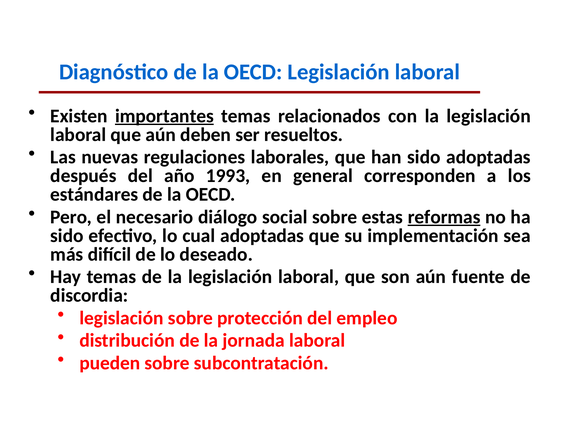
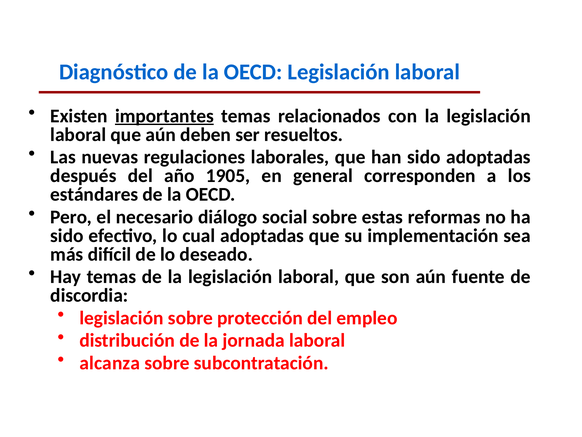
1993: 1993 -> 1905 (228, 176)
reformas underline: present -> none (444, 217)
pueden: pueden -> alcanza (110, 363)
